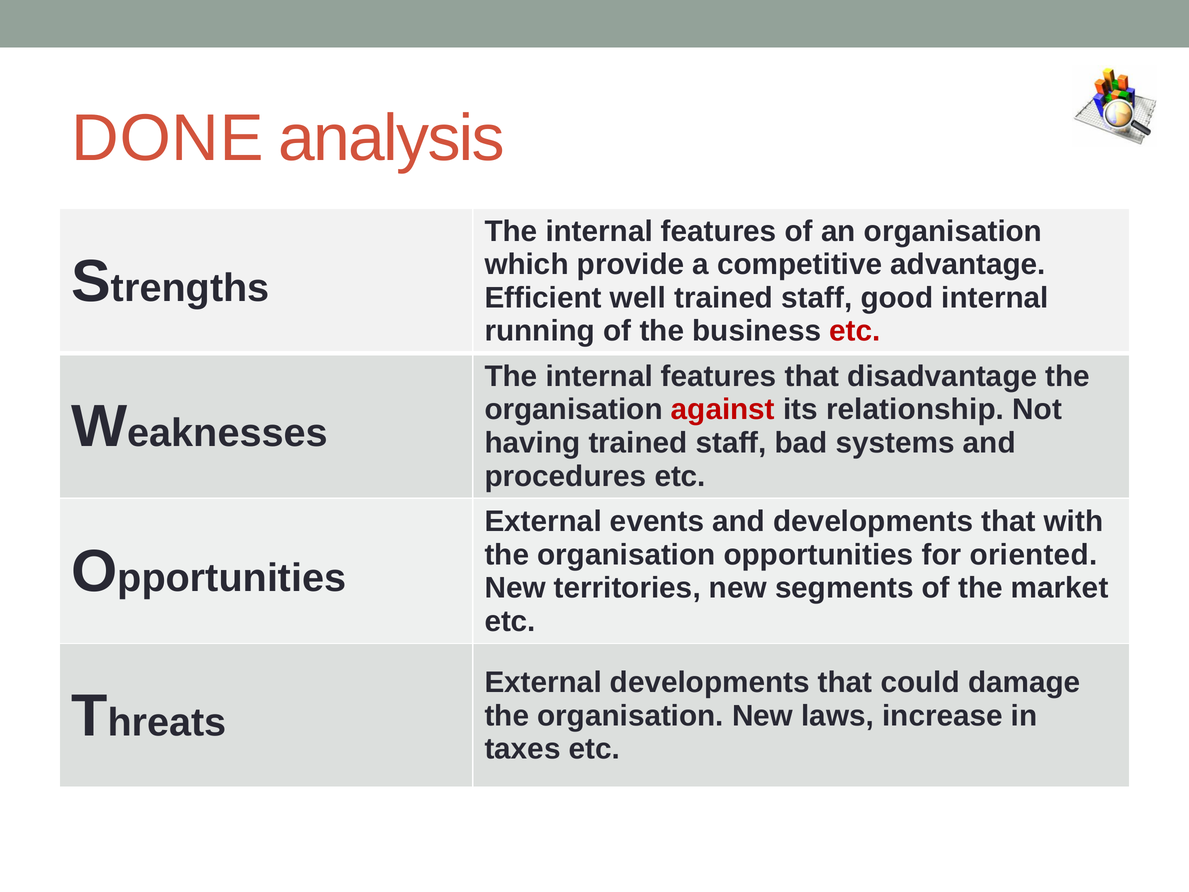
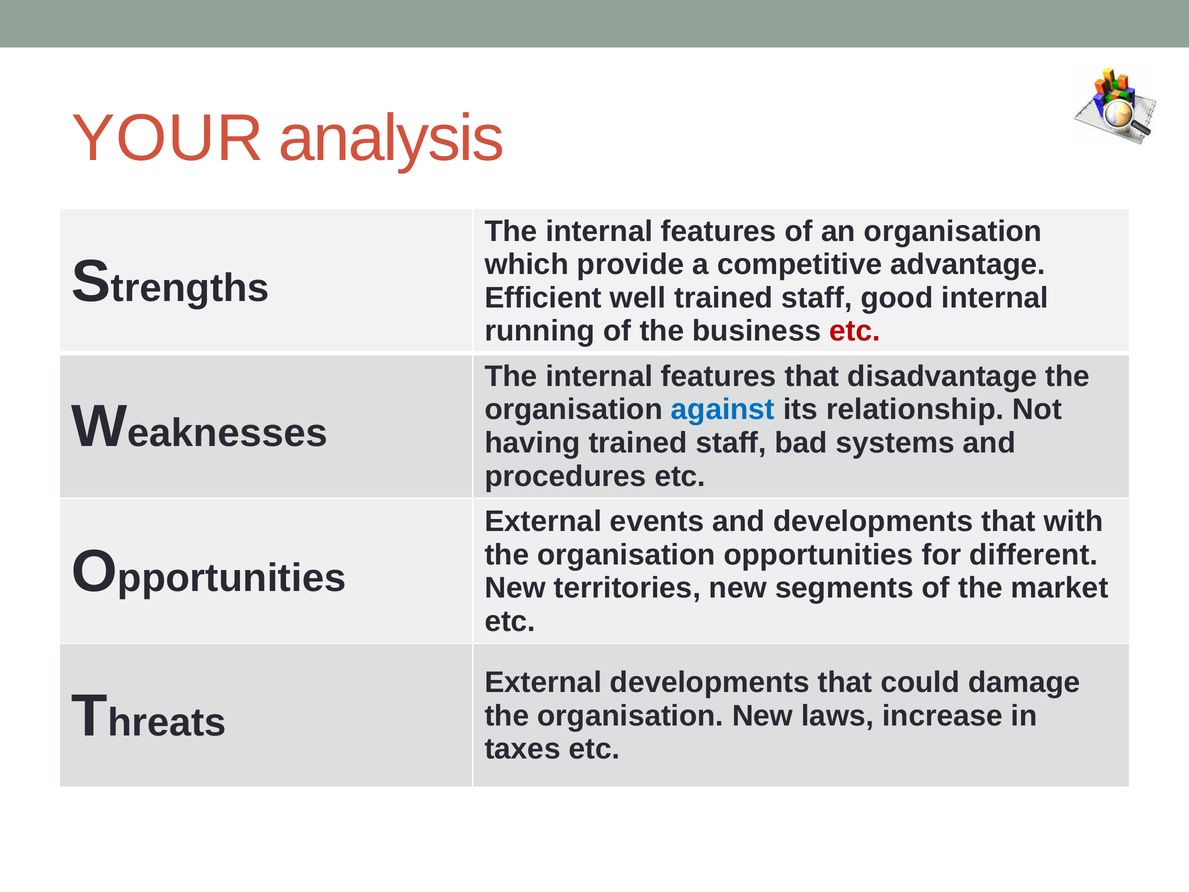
DONE: DONE -> YOUR (168, 138)
against colour: red -> blue (723, 410)
oriented: oriented -> different (1034, 555)
